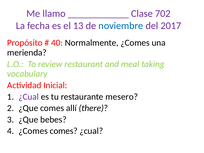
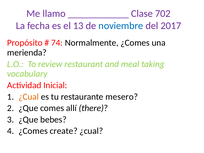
40: 40 -> 74 (57, 43)
¿Cual colour: purple -> orange (29, 97)
¿Comes comes: comes -> create (64, 131)
